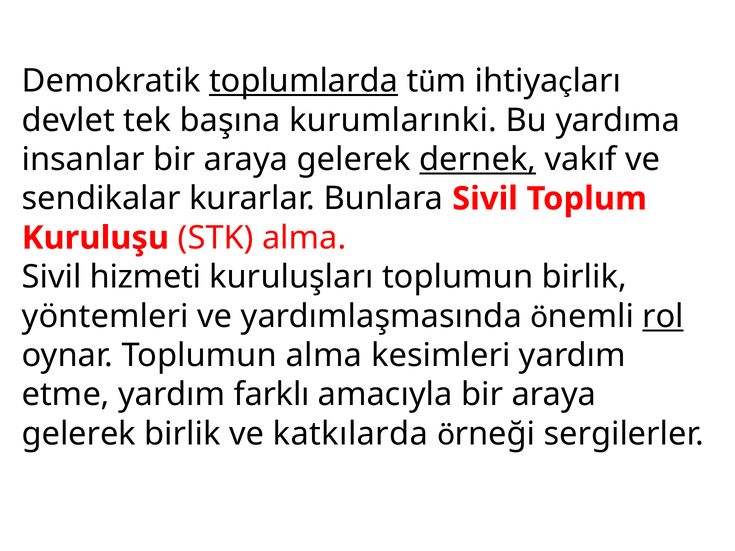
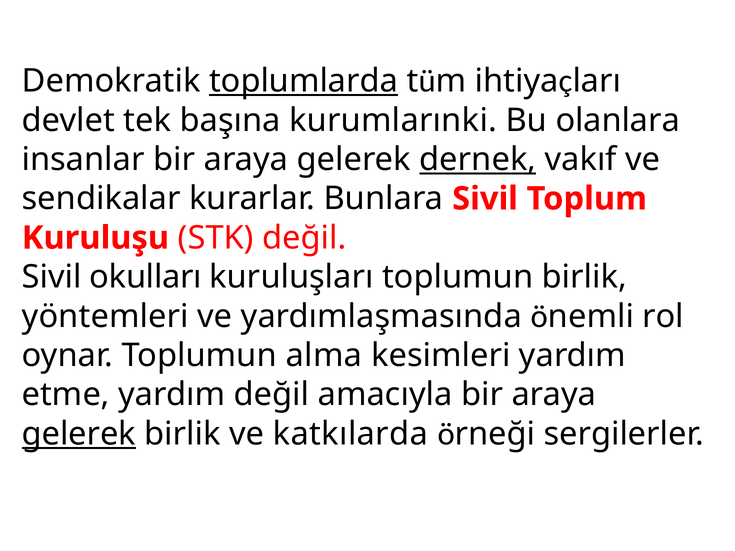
yardıma: yardıma -> olanlara (618, 120)
STK alma: alma -> değil (304, 238)
hizmeti: hizmeti -> okulları (146, 277)
rol underline: present -> none (663, 316)
yardım farklı: farklı -> değil (271, 395)
gelerek underline: none -> present (79, 434)
